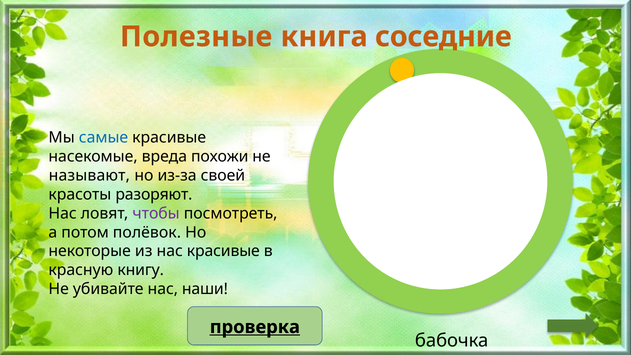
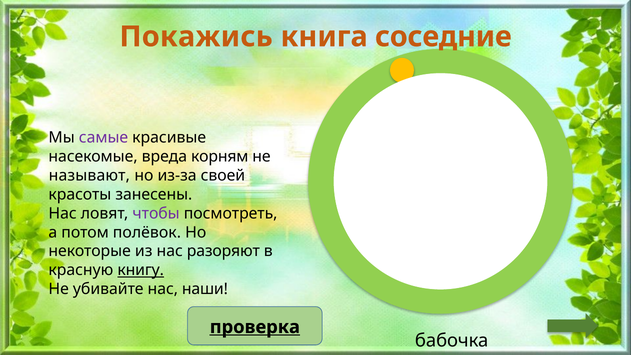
Полезные: Полезные -> Покажись (196, 37)
самые colour: blue -> purple (104, 138)
похожи: похожи -> корням (220, 157)
разоряют: разоряют -> занесены (154, 194)
нас красивые: красивые -> разоряют (223, 251)
книгу underline: none -> present (141, 270)
